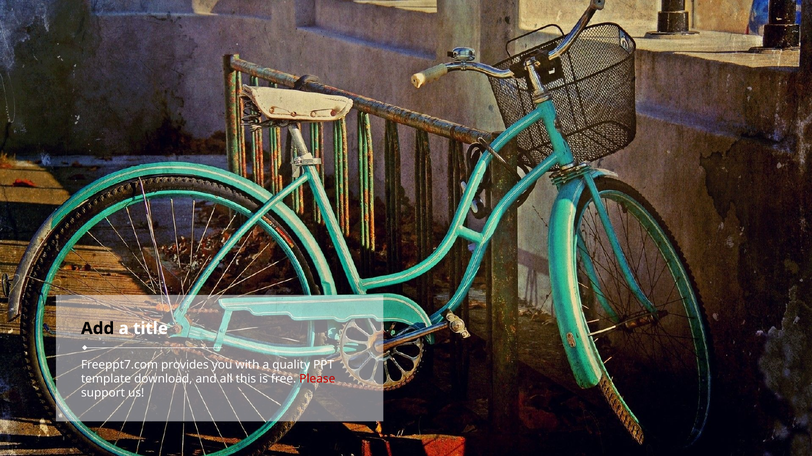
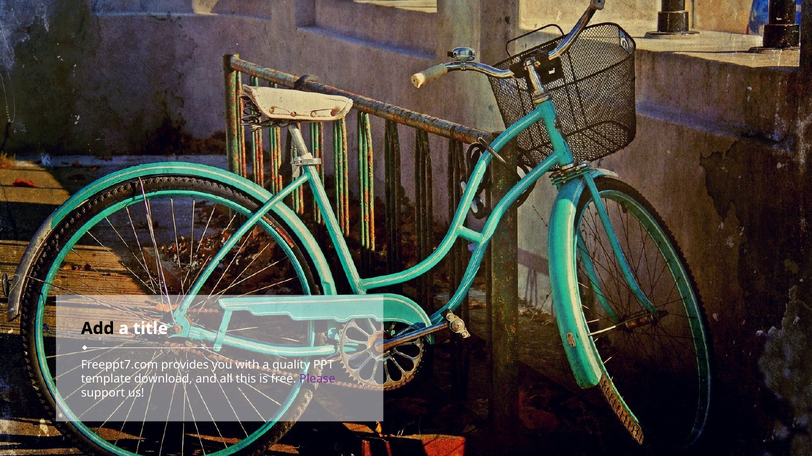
Please colour: red -> purple (317, 380)
